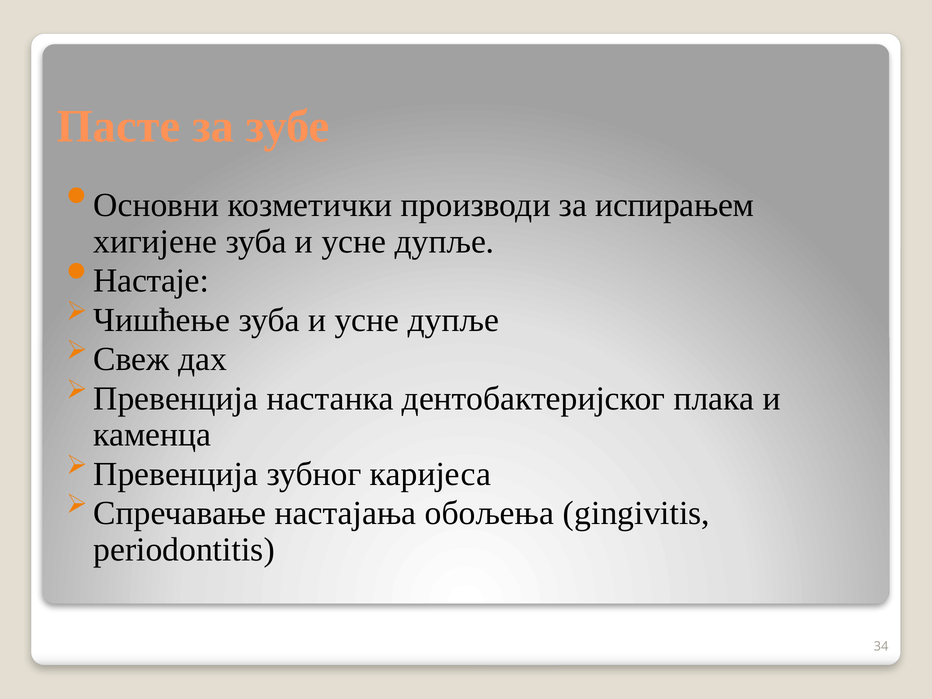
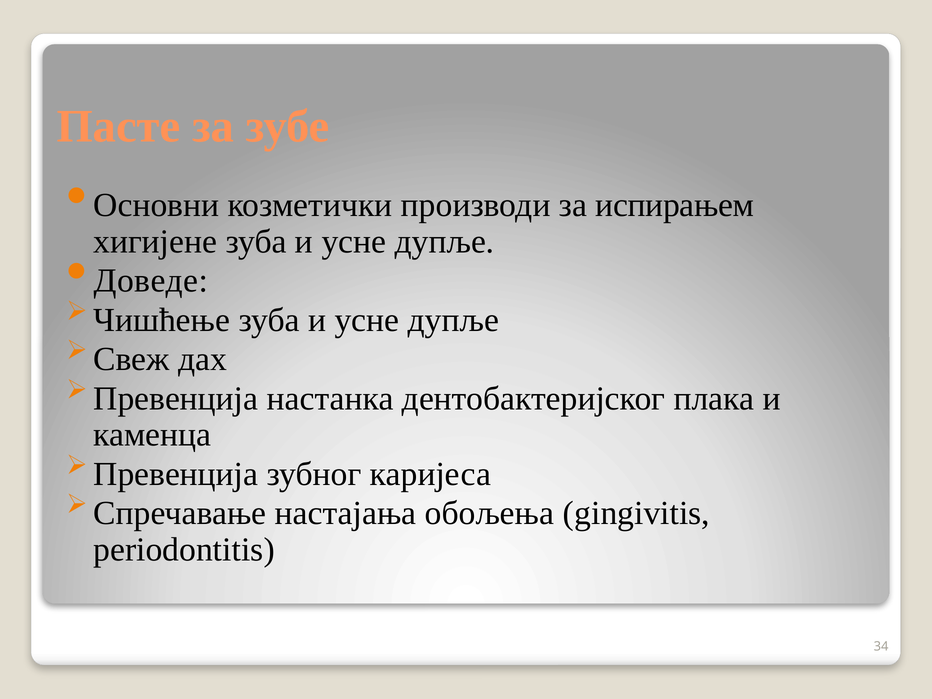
Настаје: Настаје -> Доведе (151, 281)
